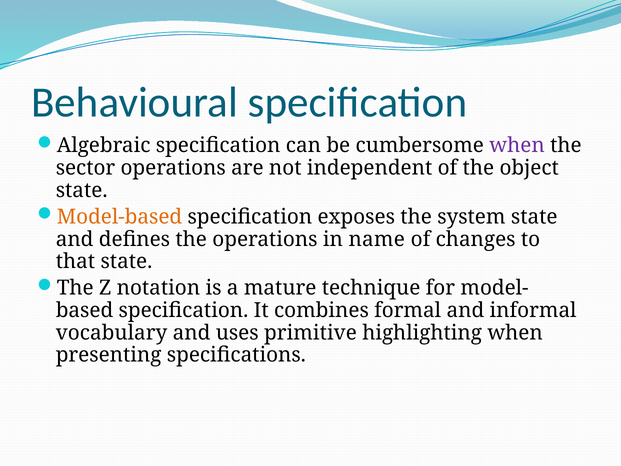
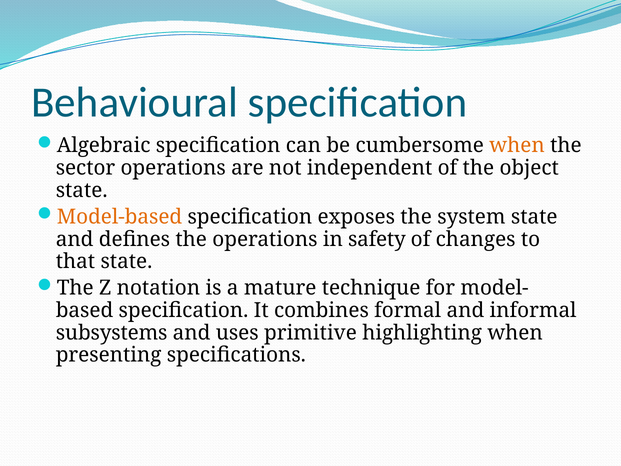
when colour: purple -> orange (517, 146)
name: name -> safety (377, 239)
vocabulary: vocabulary -> subsystems (112, 333)
